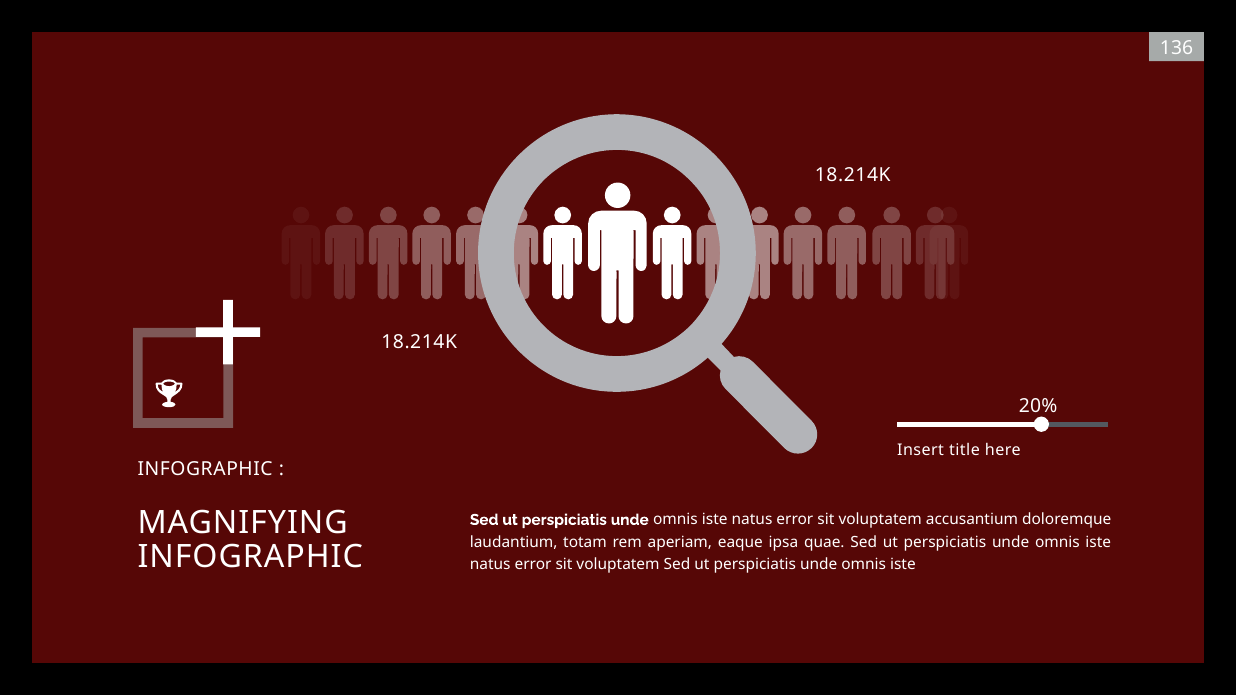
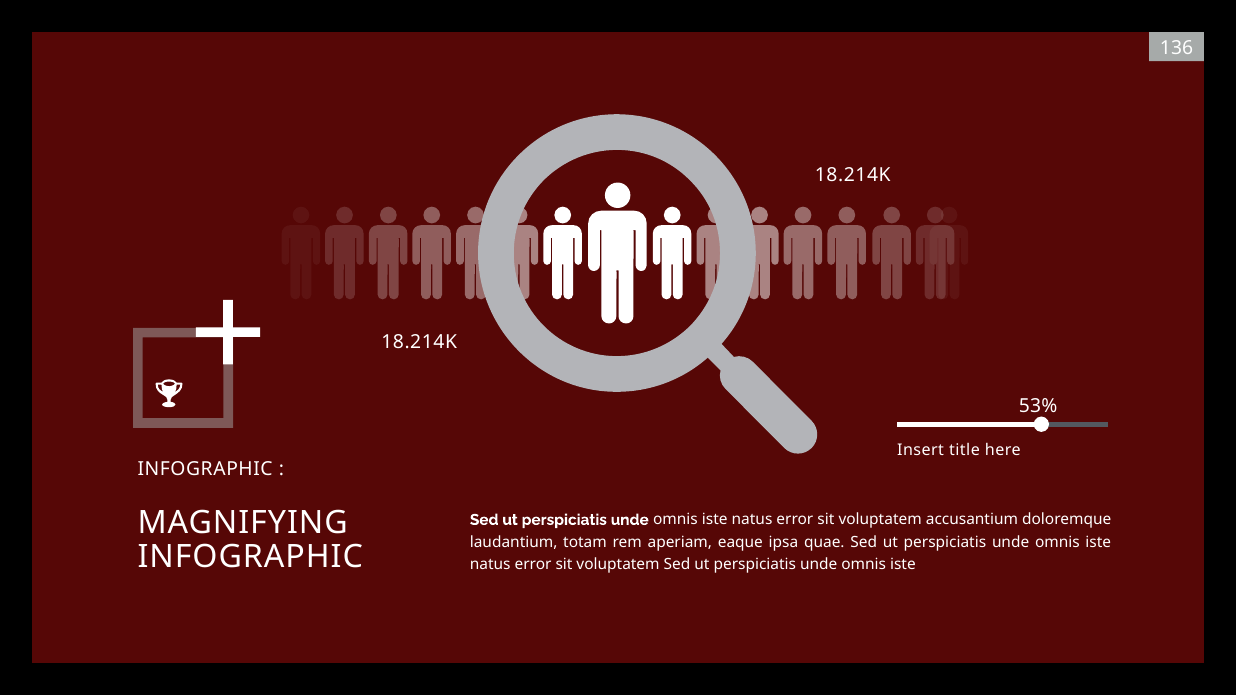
20%: 20% -> 53% (1038, 407)
